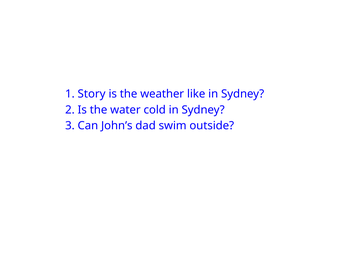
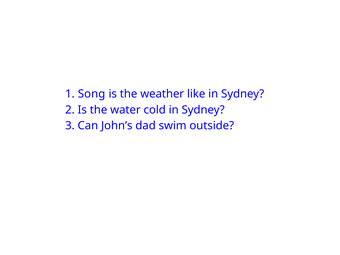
Story: Story -> Song (92, 94)
